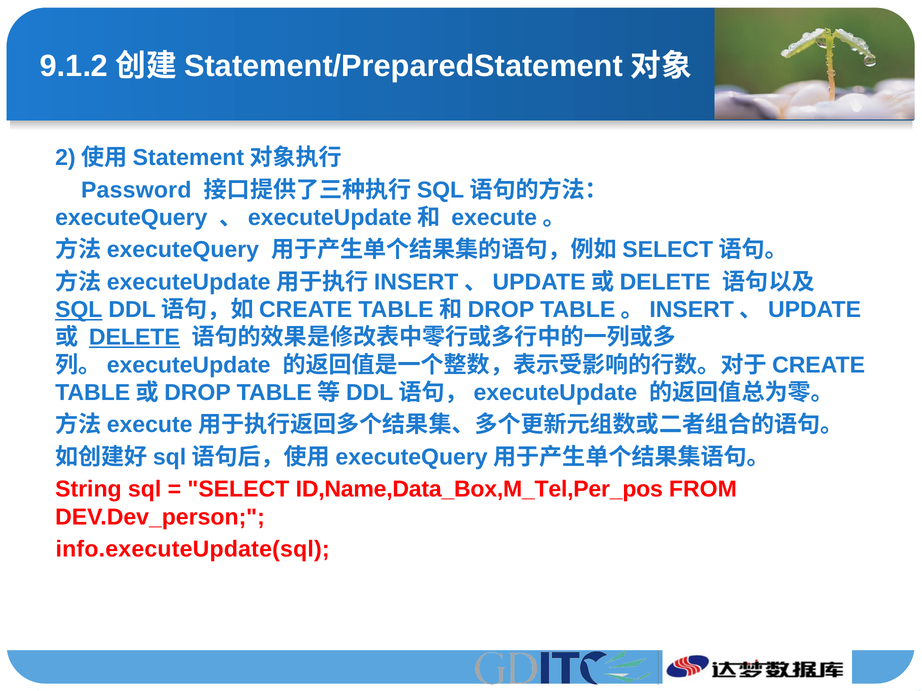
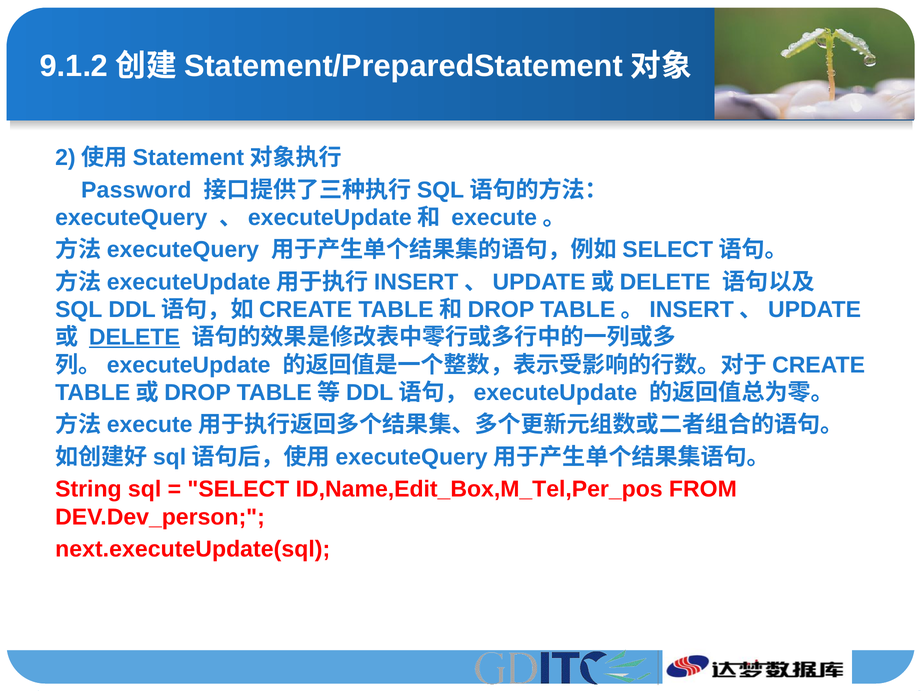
SQL underline: present -> none (79, 310)
ID,Name,Data_Box,M_Tel,Per_pos: ID,Name,Data_Box,M_Tel,Per_pos -> ID,Name,Edit_Box,M_Tel,Per_pos (479, 490)
info.executeUpdate(sql: info.executeUpdate(sql -> next.executeUpdate(sql (193, 550)
